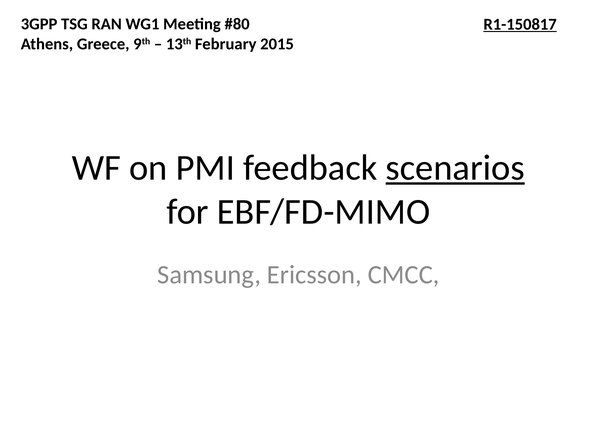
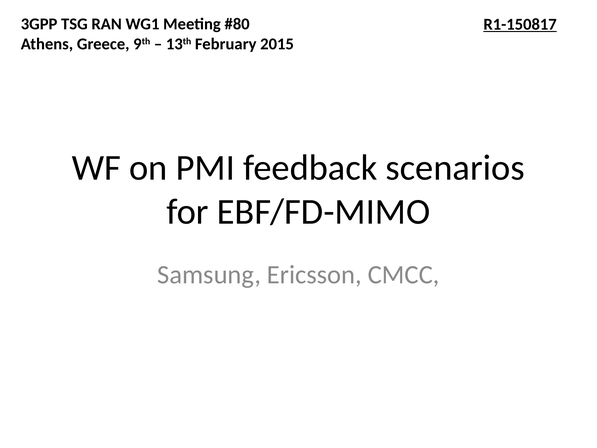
scenarios underline: present -> none (455, 168)
